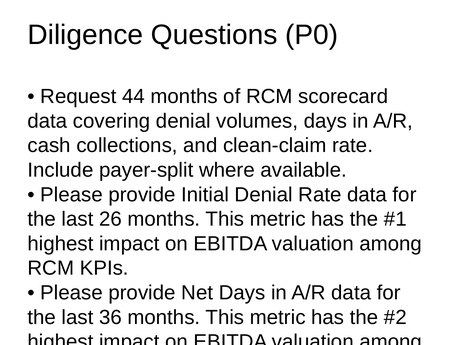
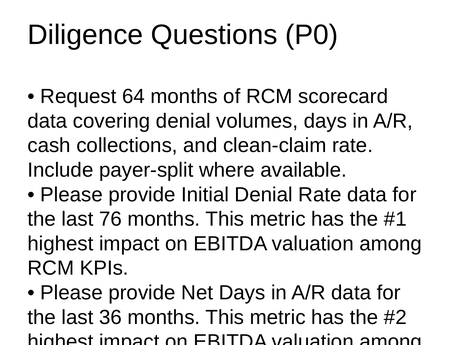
44: 44 -> 64 (134, 96)
26: 26 -> 76 (110, 219)
